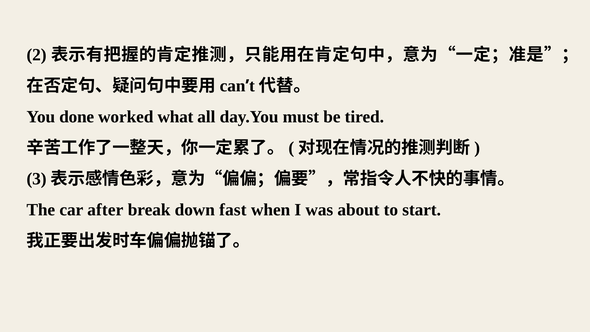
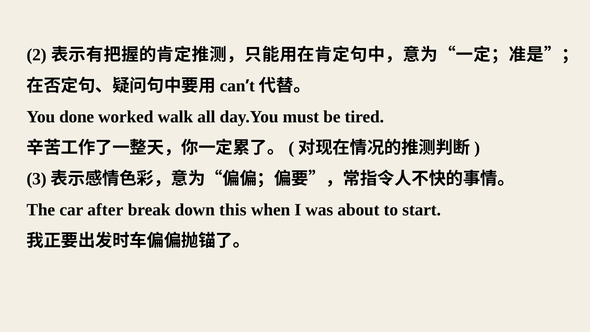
what: what -> walk (175, 117)
fast: fast -> this (233, 210)
